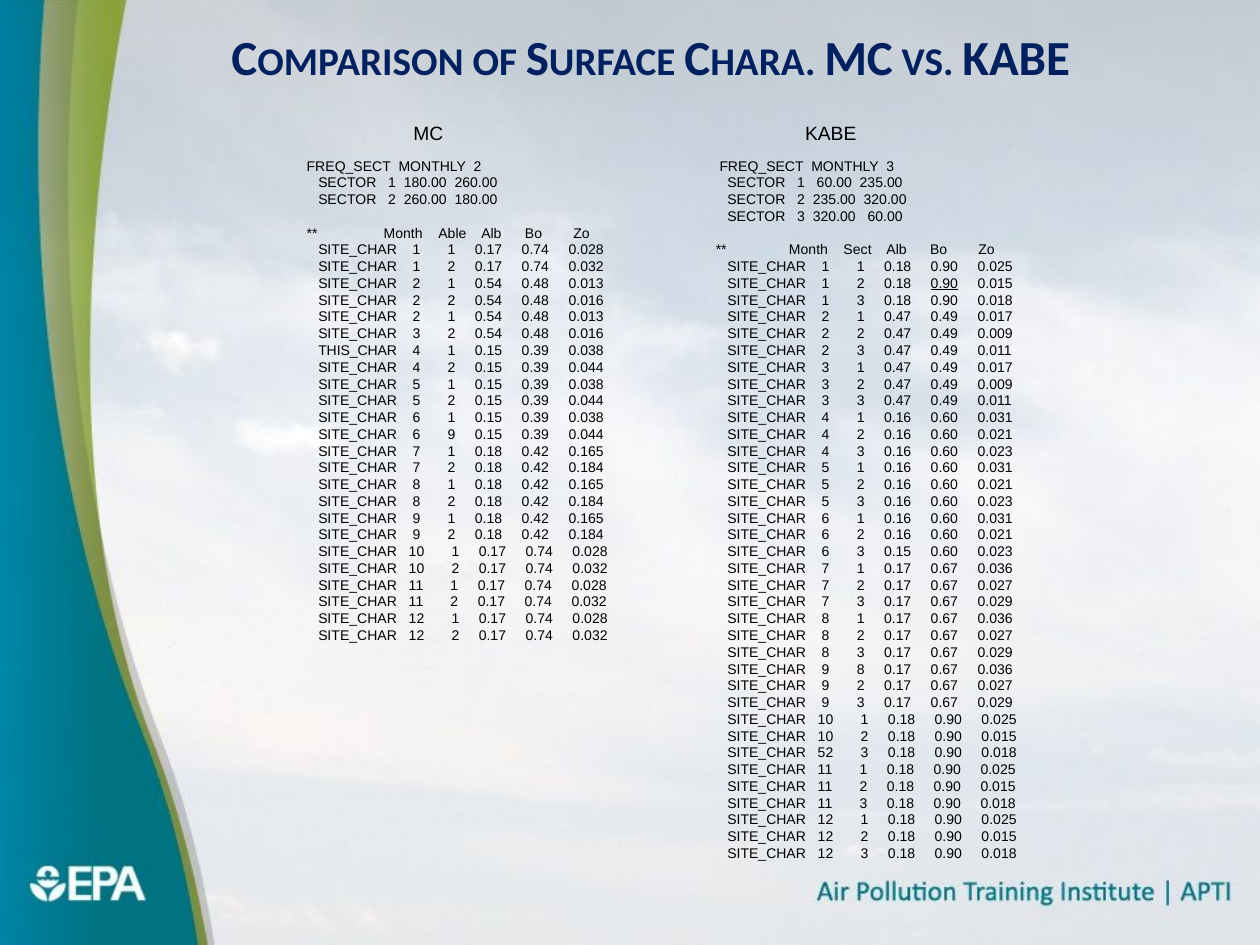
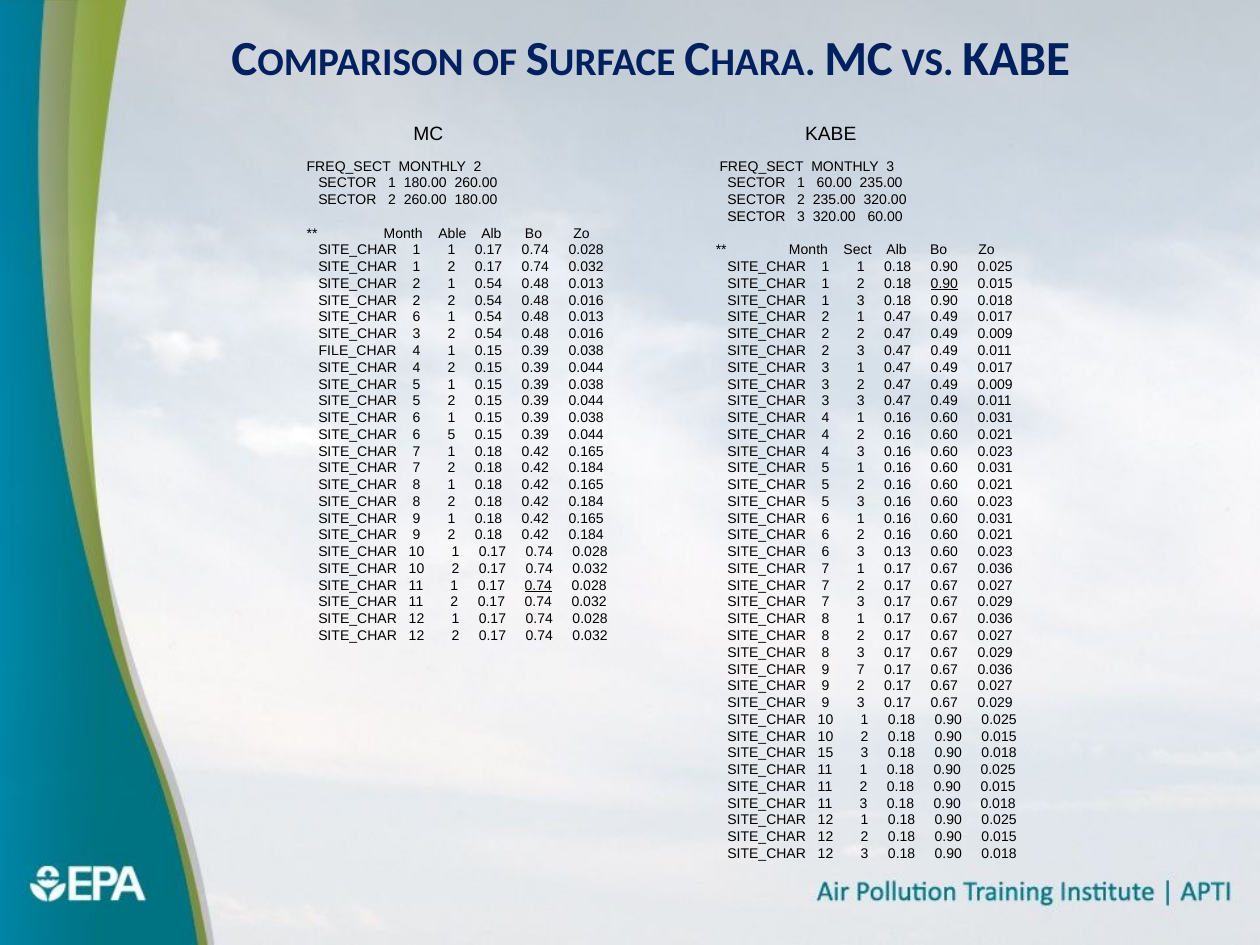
2: 2 -> 6 (416, 317)
THIS_CHAR: THIS_CHAR -> FILE_CHAR (358, 351)
6 9: 9 -> 5 (452, 435)
3 0.15: 0.15 -> 0.13 (898, 552)
0.74 underline: none -> present (538, 586)
9 8: 8 -> 7 (861, 669)
52: 52 -> 15 (825, 753)
